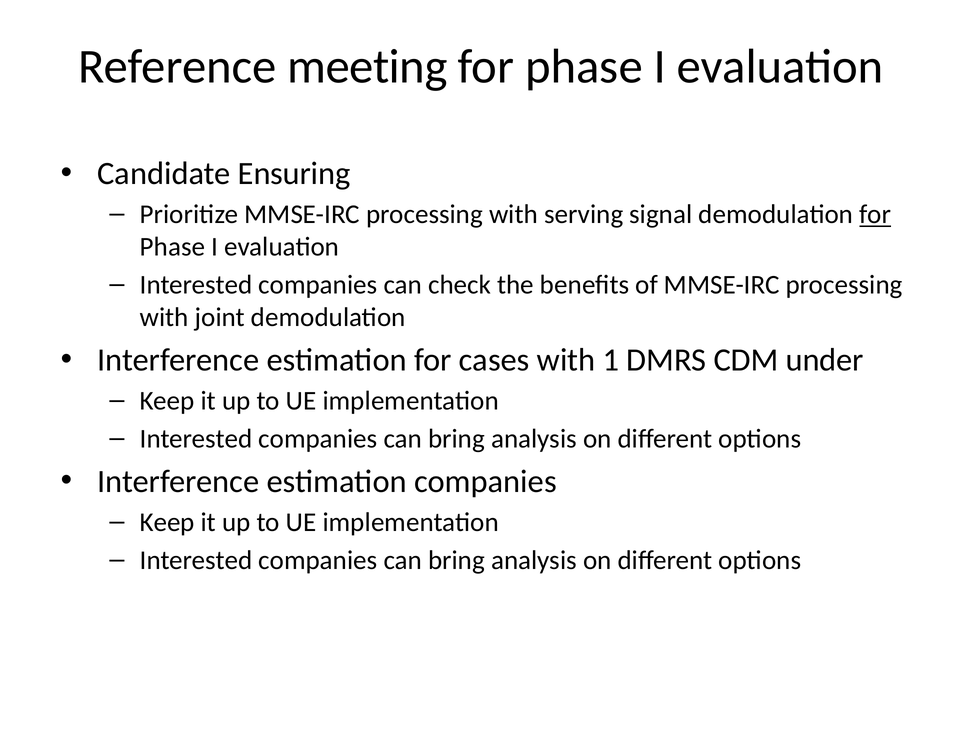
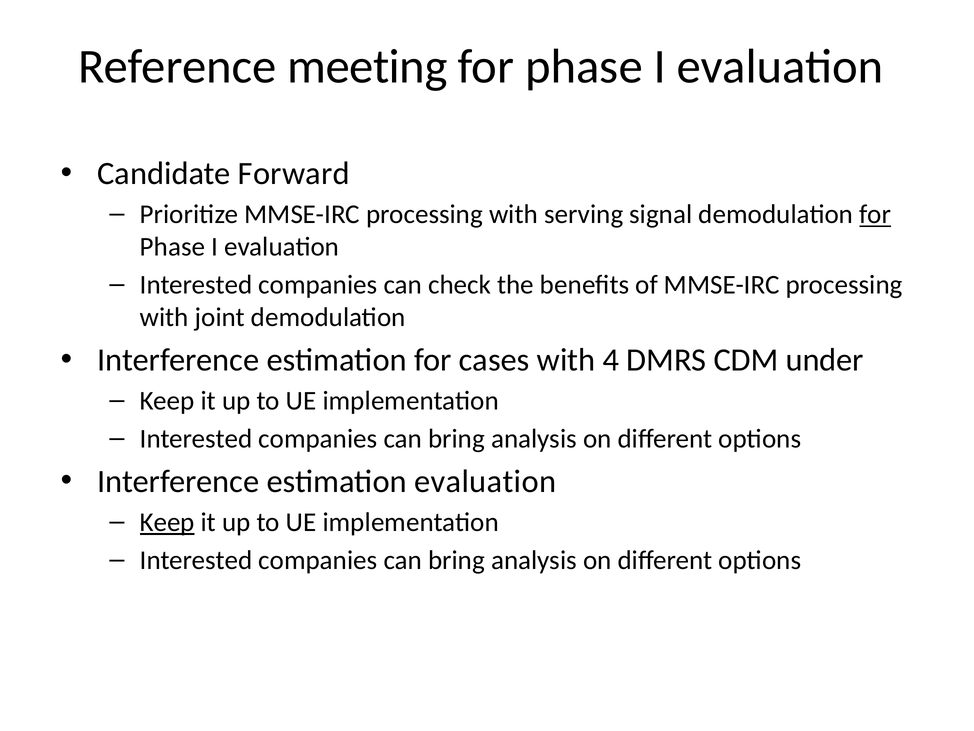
Ensuring: Ensuring -> Forward (294, 174)
1: 1 -> 4 (611, 360)
estimation companies: companies -> evaluation (485, 481)
Keep underline: none -> present (167, 522)
